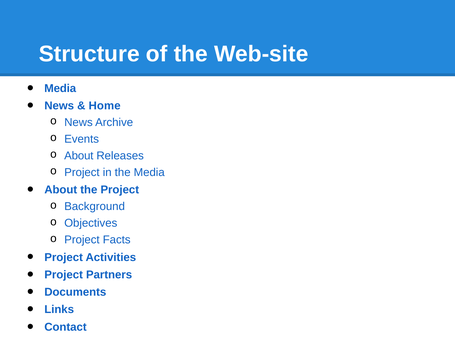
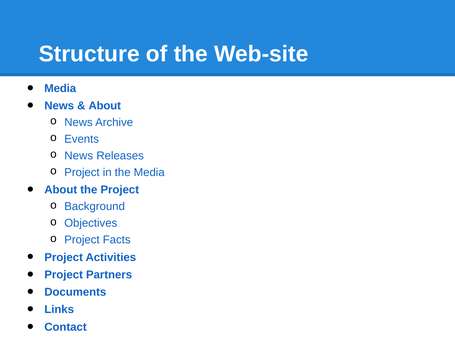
Home: Home -> About (105, 106)
About: About -> News (79, 156)
